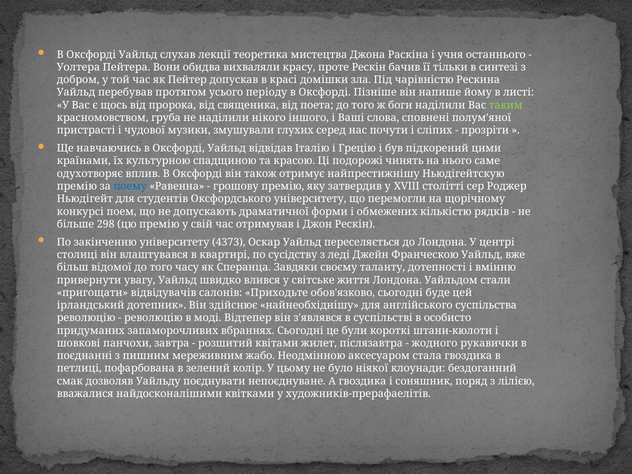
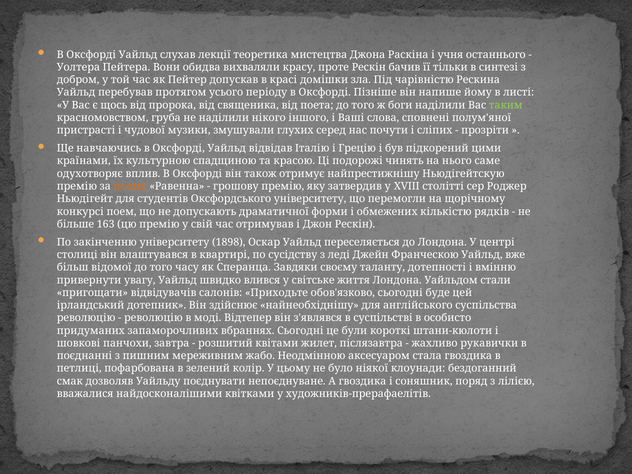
поему colour: blue -> orange (130, 186)
298: 298 -> 163 (106, 224)
4373: 4373 -> 1898 (229, 242)
жодного: жодного -> жахливо (435, 343)
